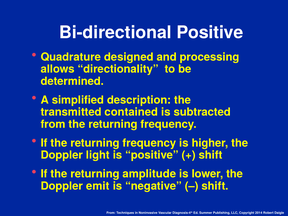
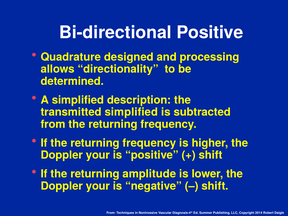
transmitted contained: contained -> simplified (131, 112)
light: light -> your (98, 155)
emit: emit -> your (98, 186)
